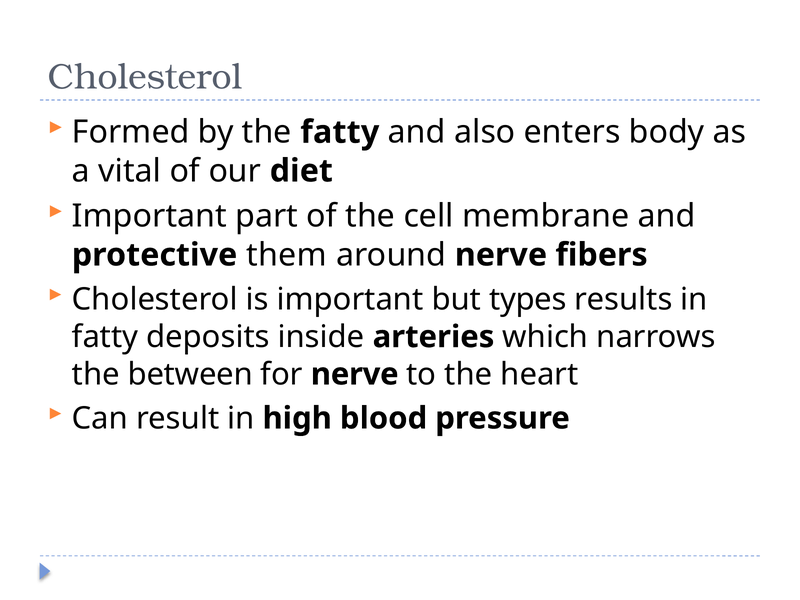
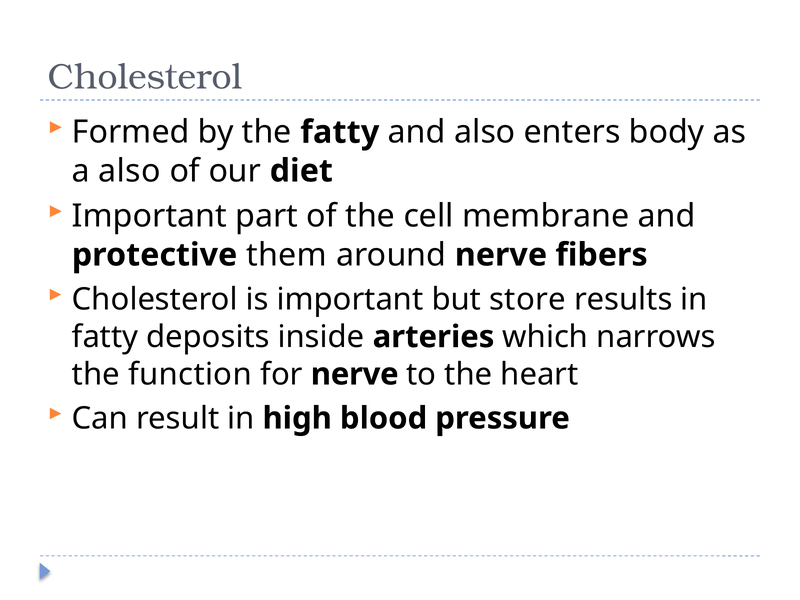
a vital: vital -> also (130, 171)
types: types -> store (528, 300)
between: between -> function (190, 374)
